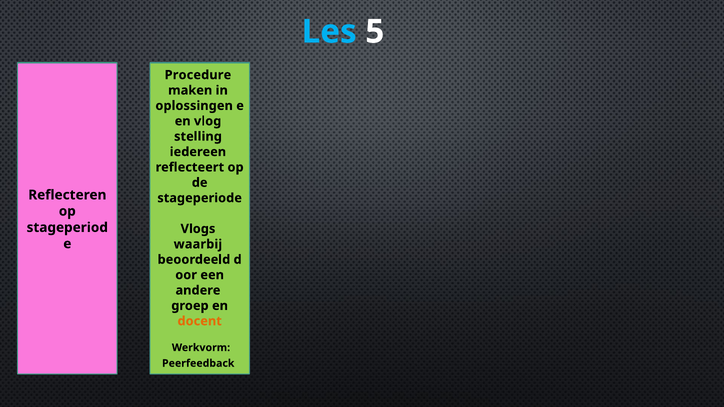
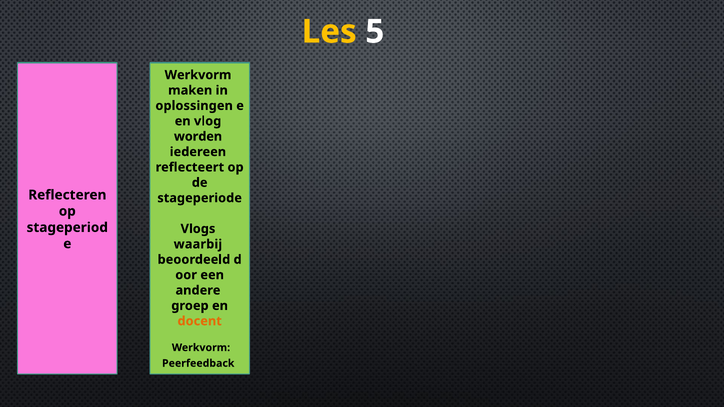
Les colour: light blue -> yellow (329, 32)
Procedure: Procedure -> Werkvorm (198, 75)
stelling: stelling -> worden (198, 137)
